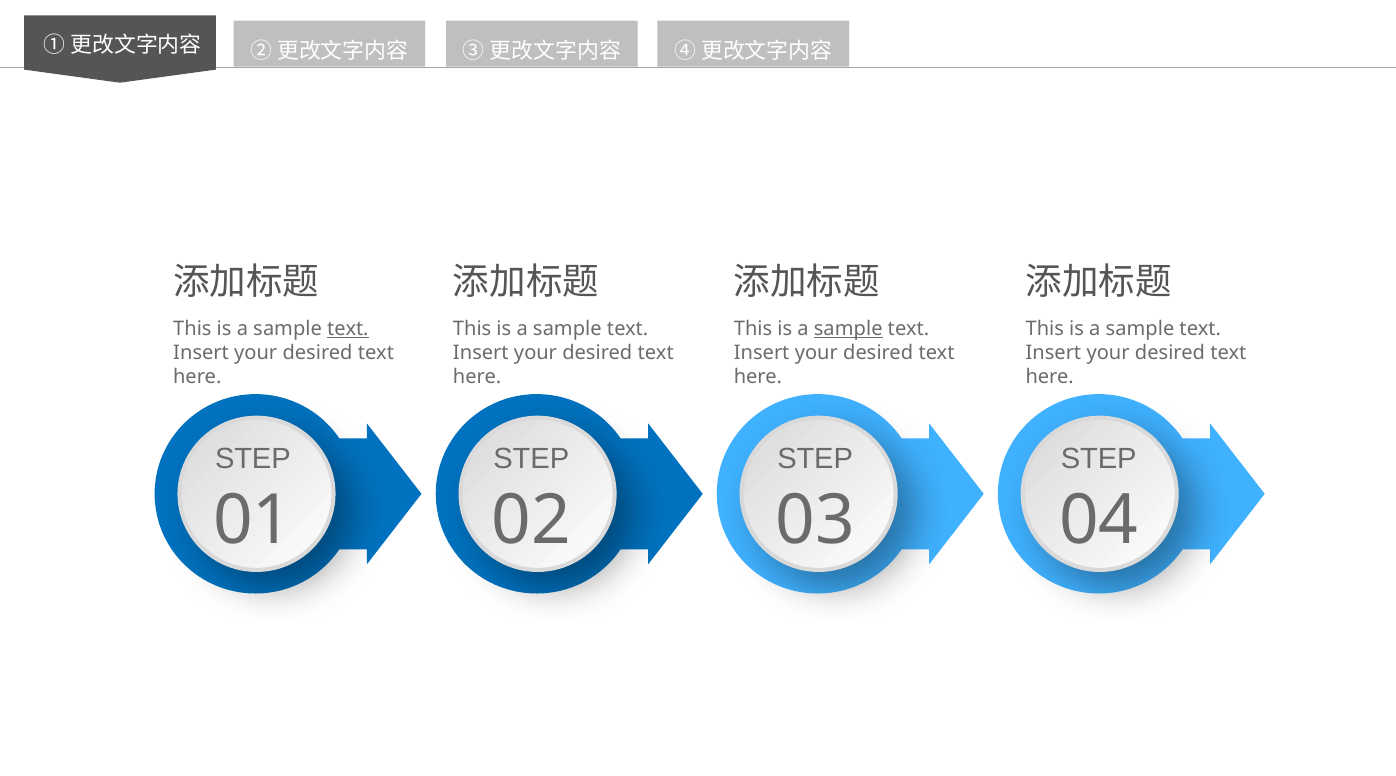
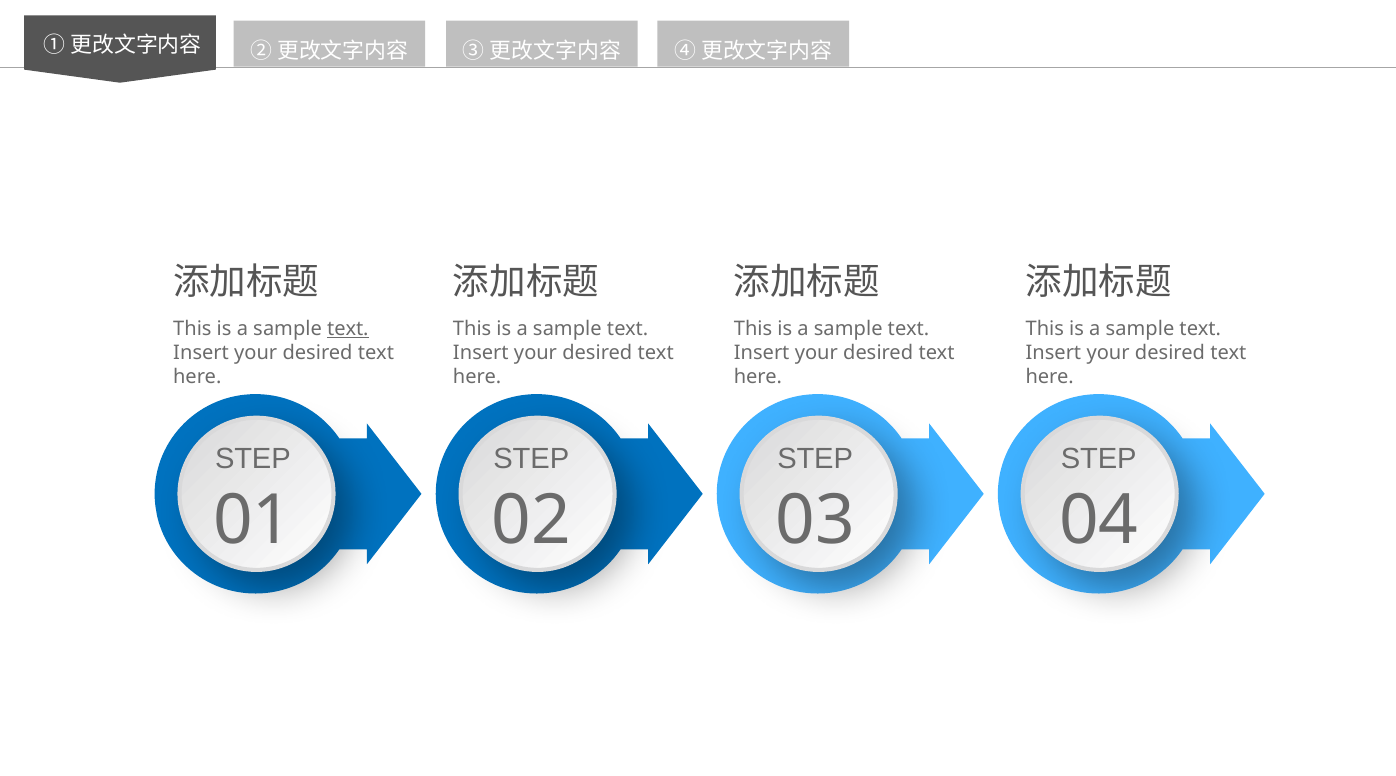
sample underline: present -> none (848, 328)
